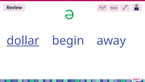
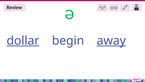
away underline: none -> present (111, 41)
